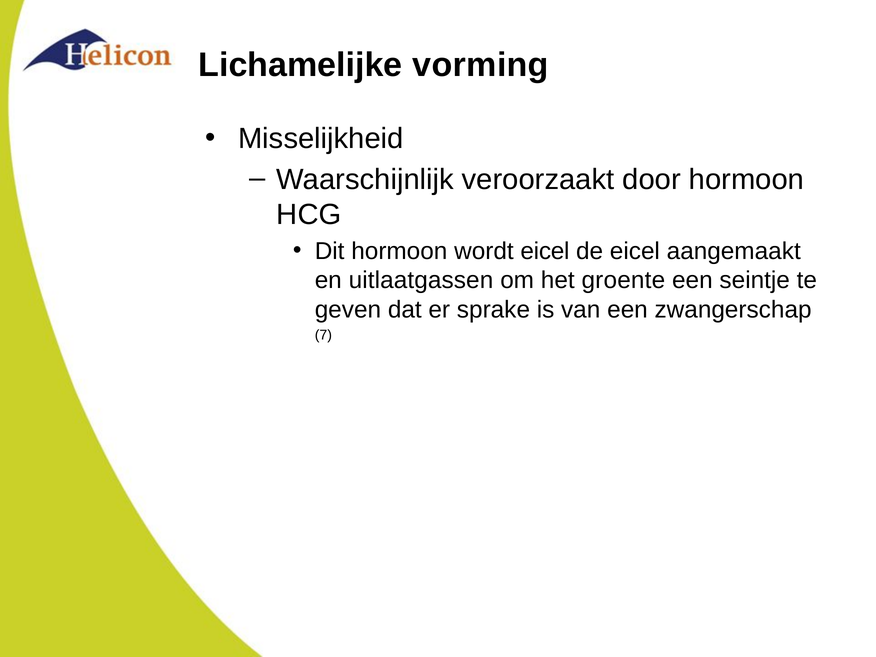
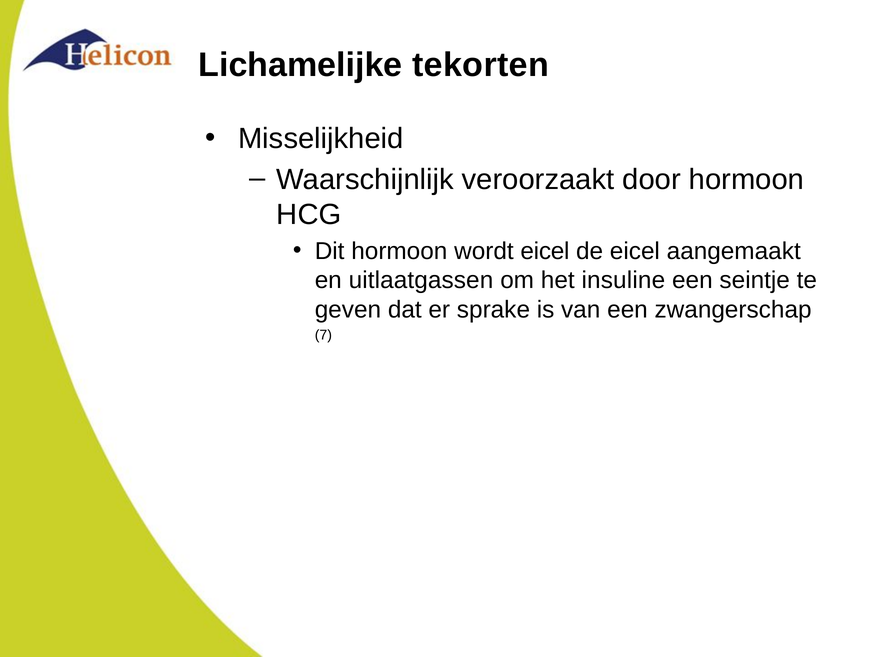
vorming: vorming -> tekorten (481, 65)
groente: groente -> insuline (623, 280)
